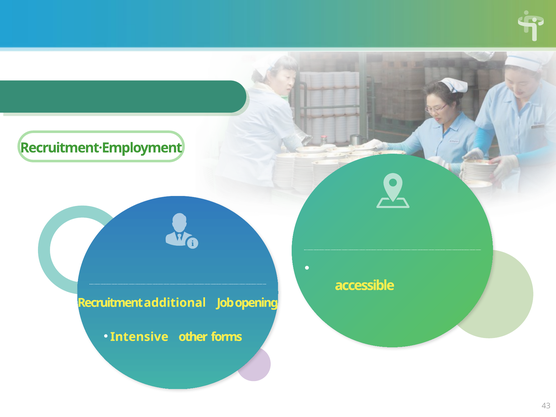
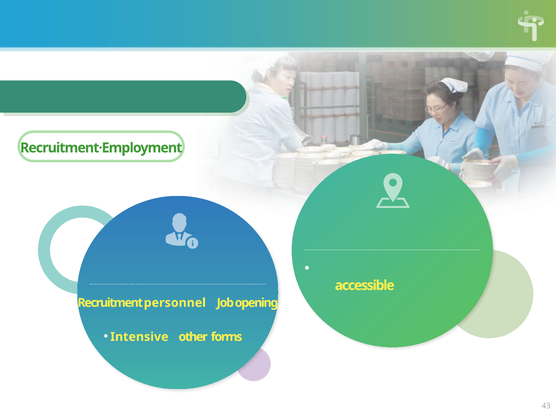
additional: additional -> personnel (175, 303)
